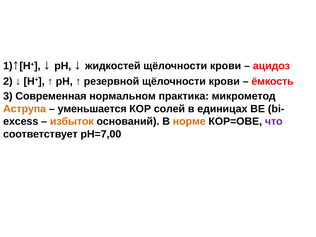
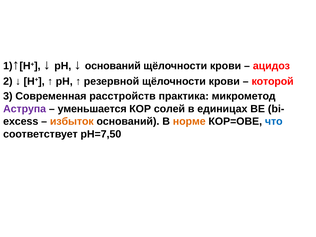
жидкостей: жидкостей -> оснований (113, 66)
ёмкость: ёмкость -> которой (273, 81)
нормальном: нормальном -> расстройств (123, 96)
Аструпа colour: orange -> purple (25, 109)
что colour: purple -> blue (274, 121)
рН=7,00: рН=7,00 -> рН=7,50 (101, 134)
